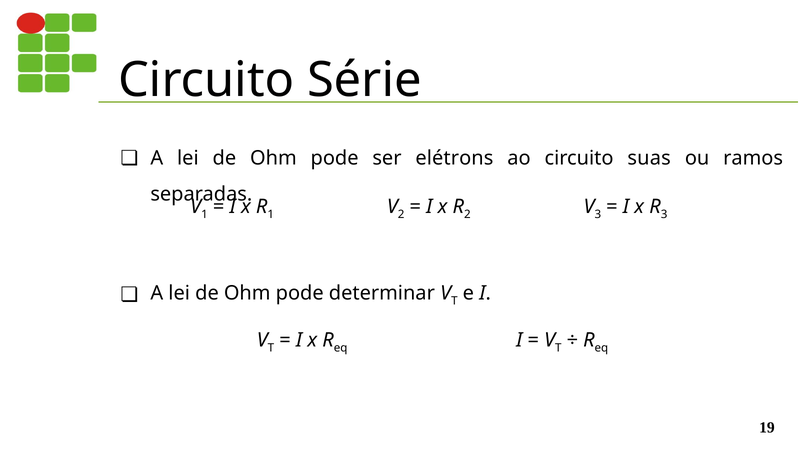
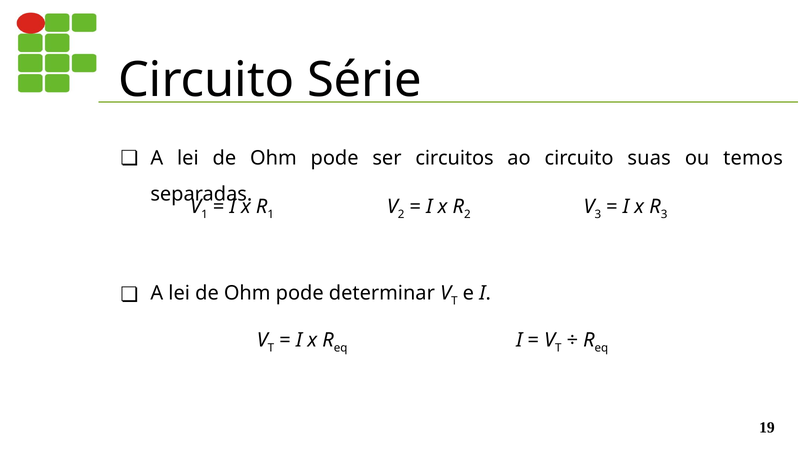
elétrons: elétrons -> circuitos (455, 158)
ramos: ramos -> temos (753, 158)
